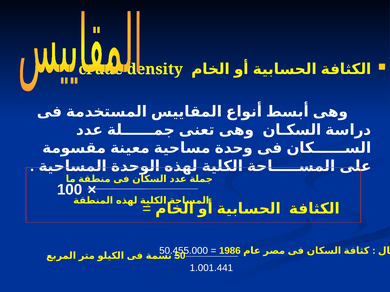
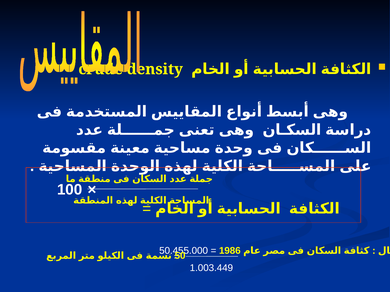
1.001.441: 1.001.441 -> 1.003.449 (211, 268)
